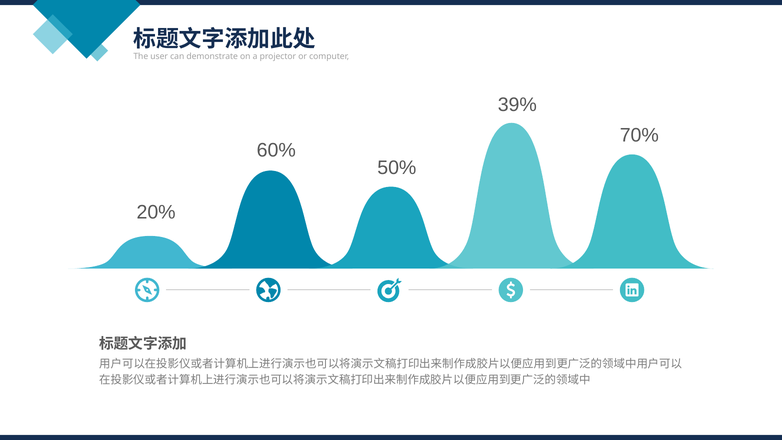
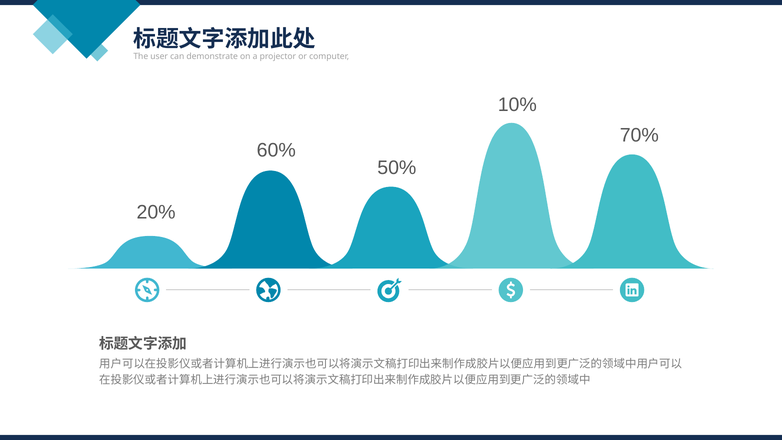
39%: 39% -> 10% (517, 105)
